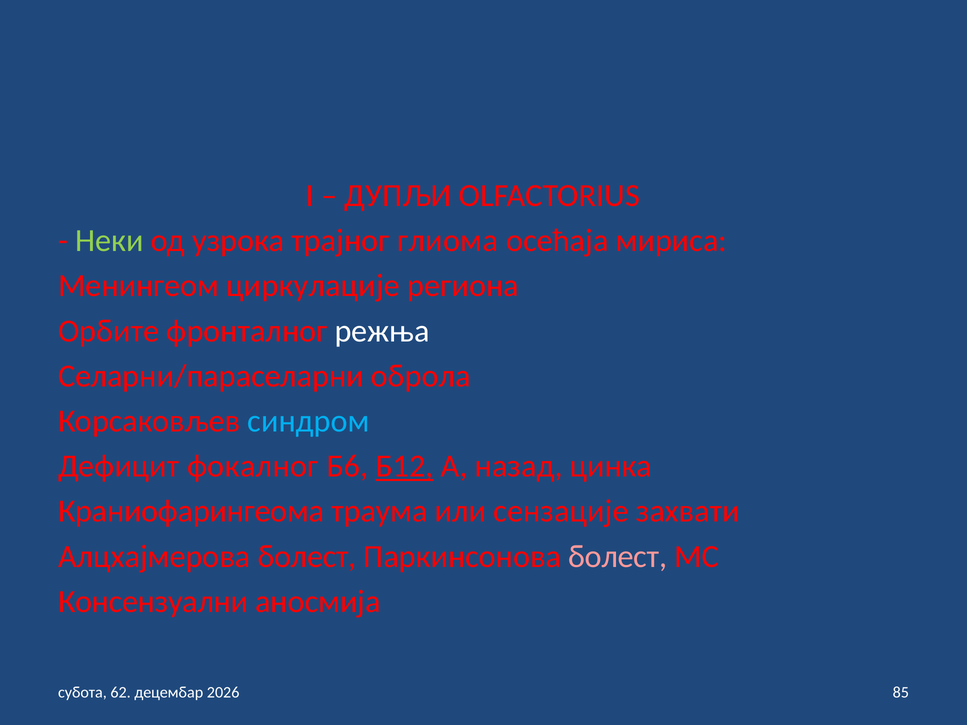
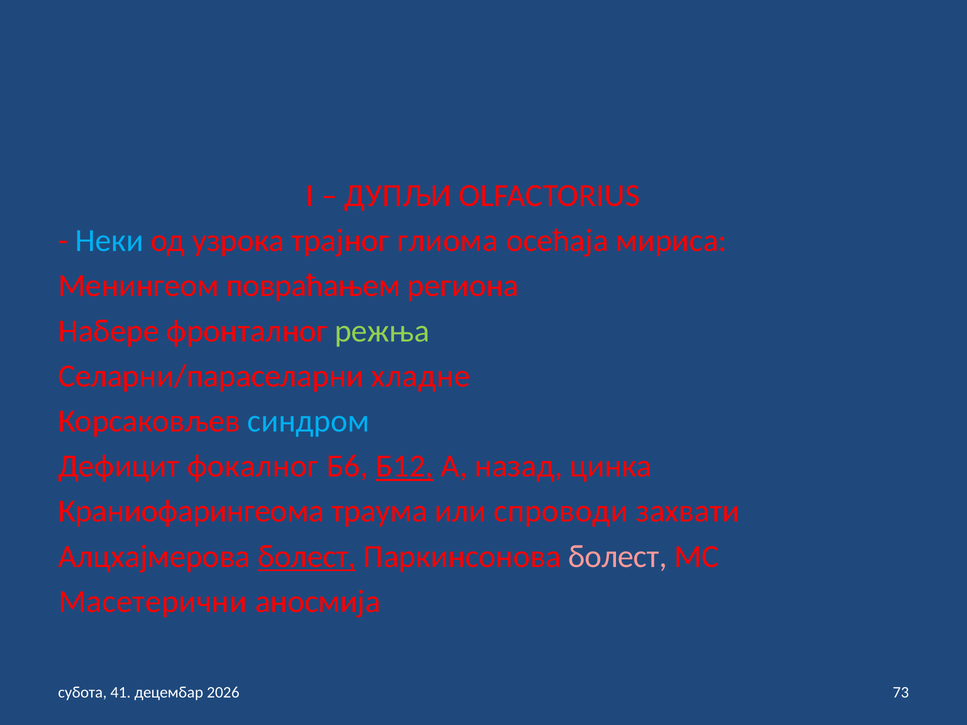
Неки colour: light green -> light blue (109, 241)
циркулације: циркулације -> повраћањем (313, 286)
Орбите: Орбите -> Набере (109, 331)
режња colour: white -> light green (382, 331)
оброла: оброла -> хладне (421, 376)
сензације: сензације -> спроводи (561, 511)
болест underline: none -> present (307, 557)
Консензуални: Консензуални -> Масетерични (153, 602)
62: 62 -> 41 (121, 692)
85: 85 -> 73 (901, 692)
